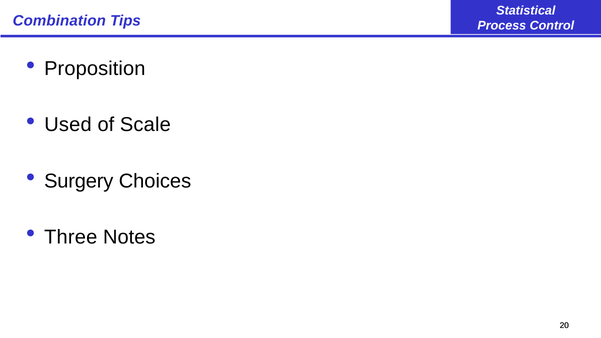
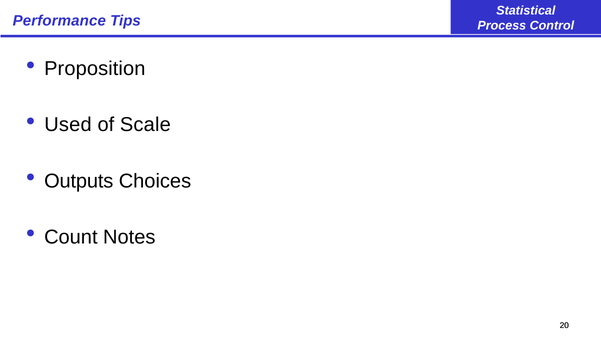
Combination: Combination -> Performance (59, 21)
Surgery: Surgery -> Outputs (79, 181)
Three: Three -> Count (71, 237)
